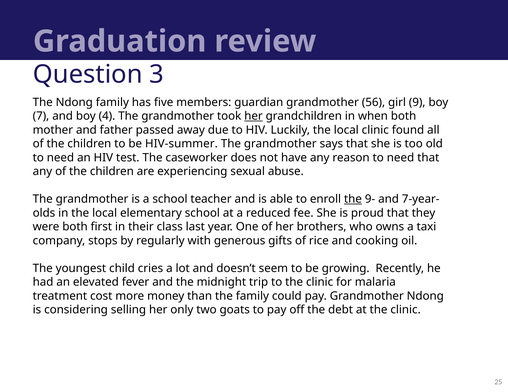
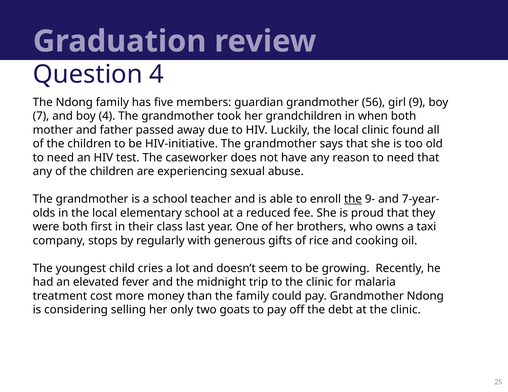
Question 3: 3 -> 4 (157, 75)
her underline: present -> none (254, 116)
HIV-summer: HIV-summer -> HIV-initiative (181, 144)
